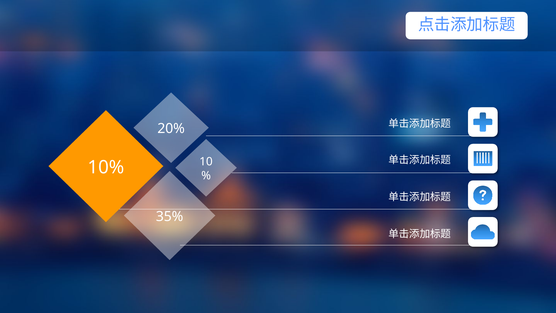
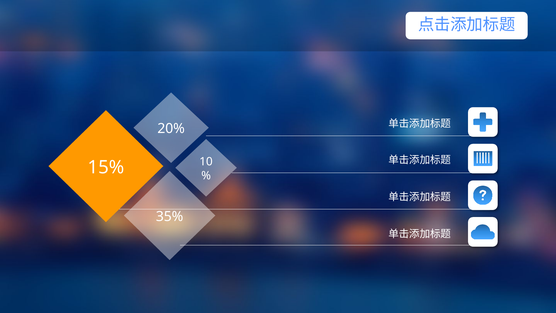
10%: 10% -> 15% (106, 167)
